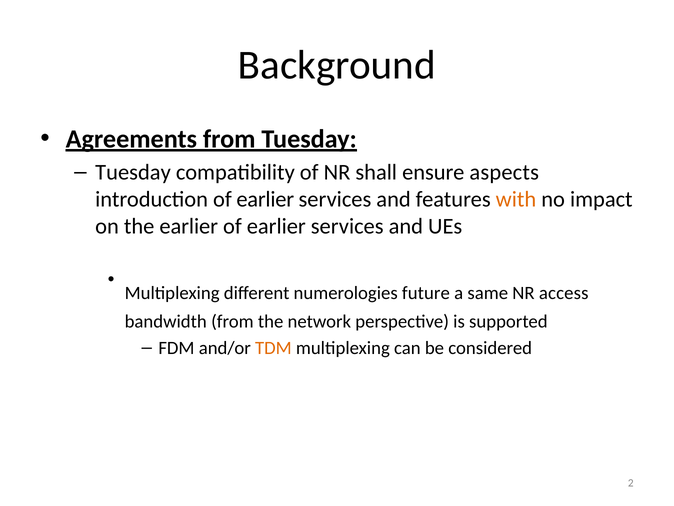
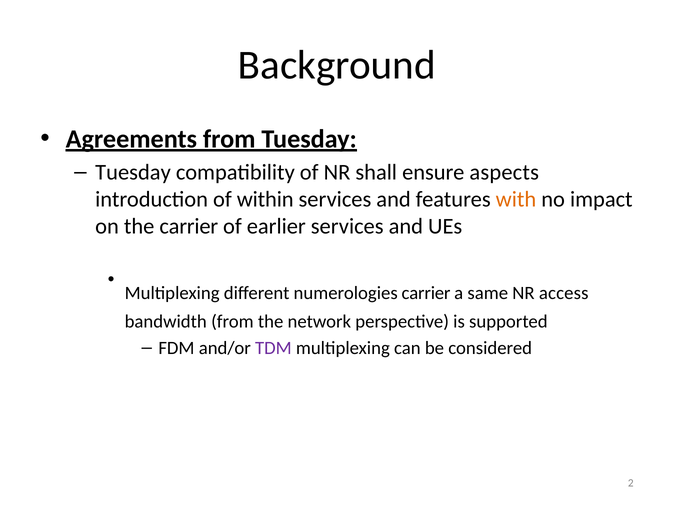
introduction of earlier: earlier -> within (265, 199)
the earlier: earlier -> carrier (189, 226)
numerologies future: future -> carrier (426, 293)
TDM colour: orange -> purple (273, 348)
